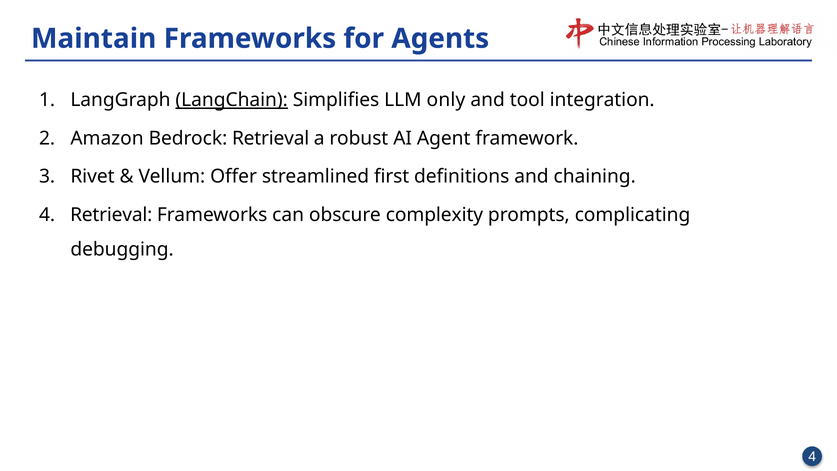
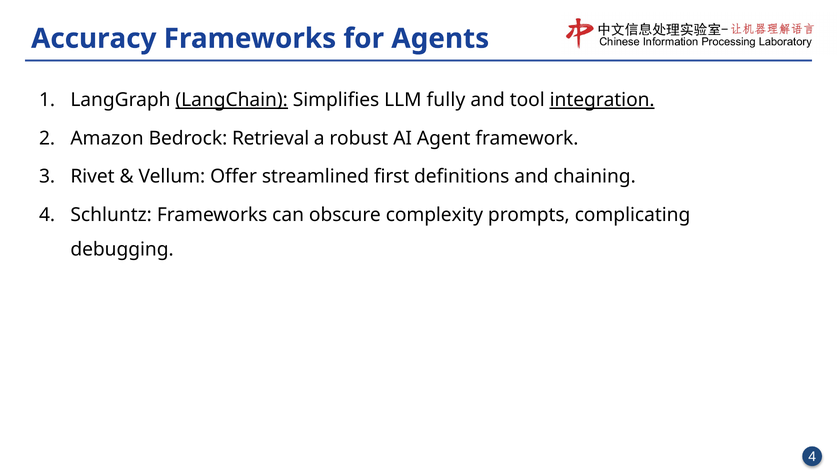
Maintain: Maintain -> Accuracy (94, 39)
only: only -> fully (446, 100)
integration underline: none -> present (602, 100)
Retrieval: Retrieval -> Schluntz (111, 215)
